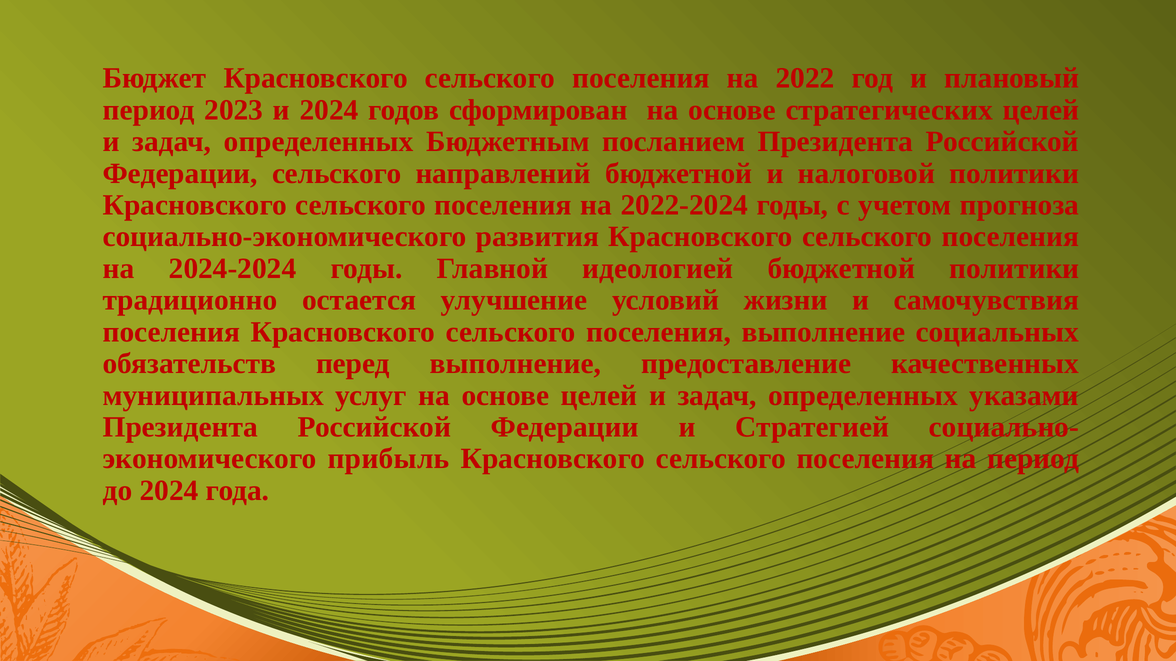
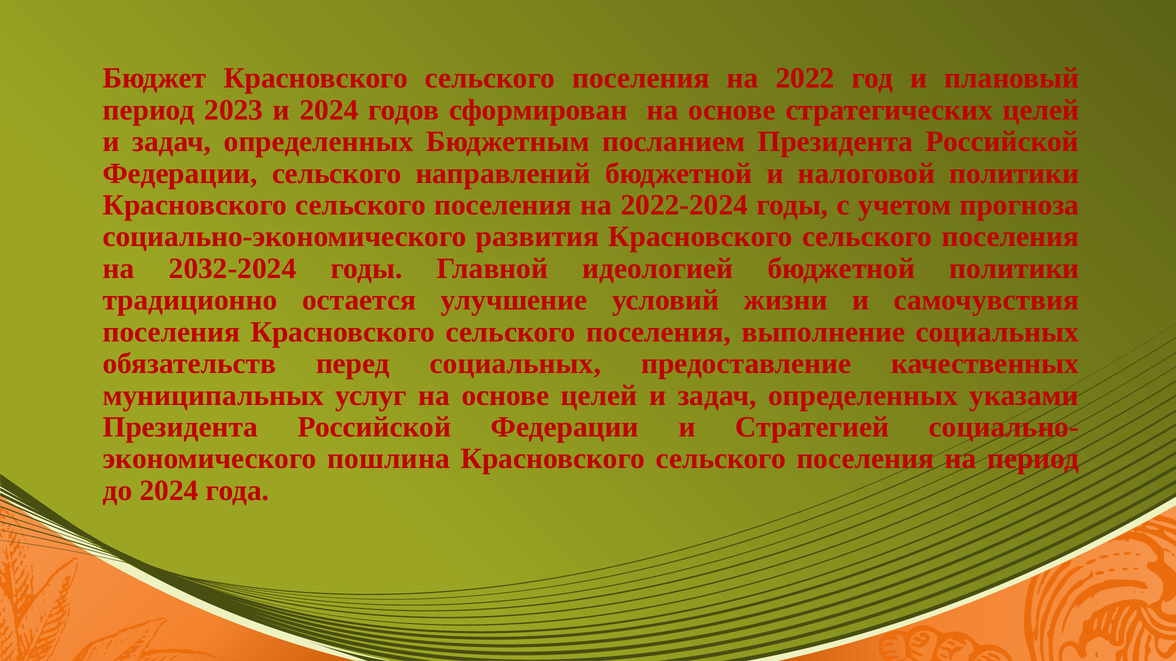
2024-2024: 2024-2024 -> 2032-2024 (233, 269)
перед выполнение: выполнение -> социальных (515, 364)
прибыль: прибыль -> пошлина (389, 459)
